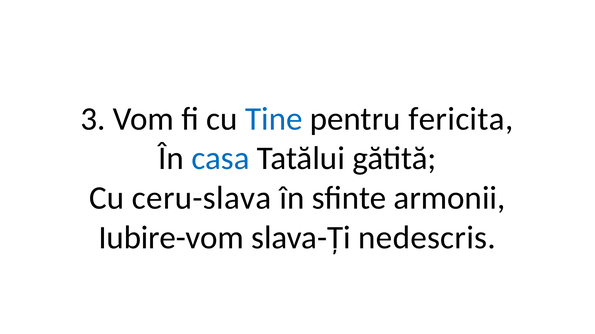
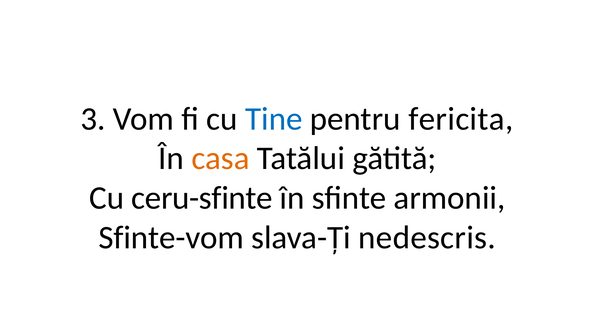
casa colour: blue -> orange (220, 159)
ceru-slava: ceru-slava -> ceru-sfinte (202, 198)
Iubire-vom: Iubire-vom -> Sfinte-vom (171, 238)
